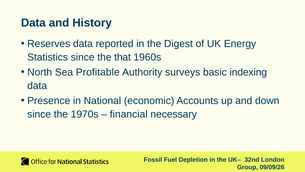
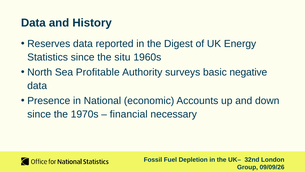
that: that -> situ (122, 57)
indexing: indexing -> negative (248, 72)
